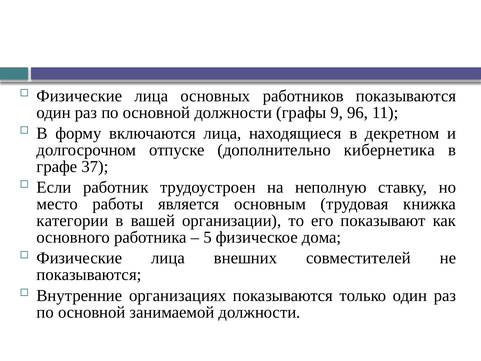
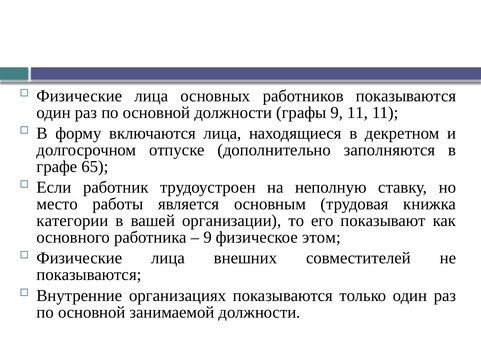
9 96: 96 -> 11 (358, 112)
кибернетика: кибернетика -> заполняются (390, 150)
37: 37 -> 65 (95, 166)
5: 5 -> 9 (208, 237)
дома: дома -> этом (321, 237)
